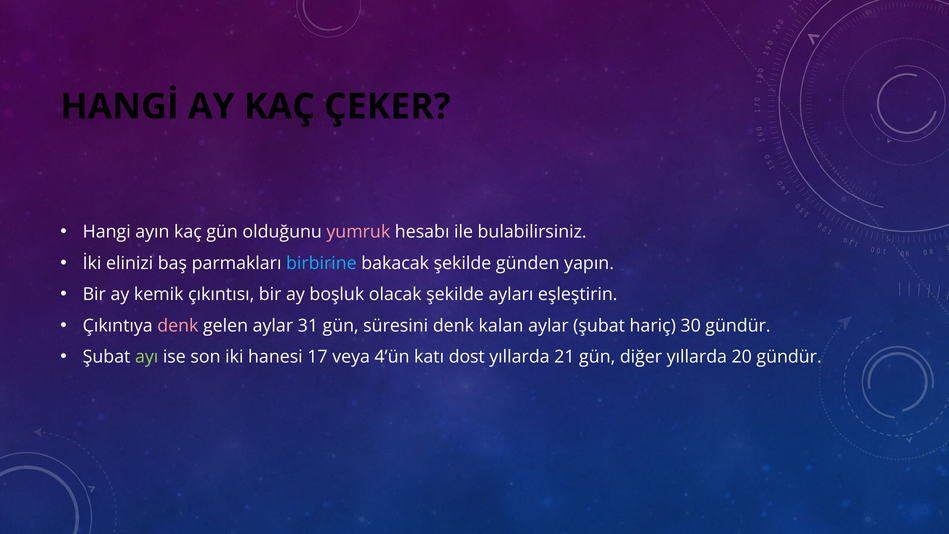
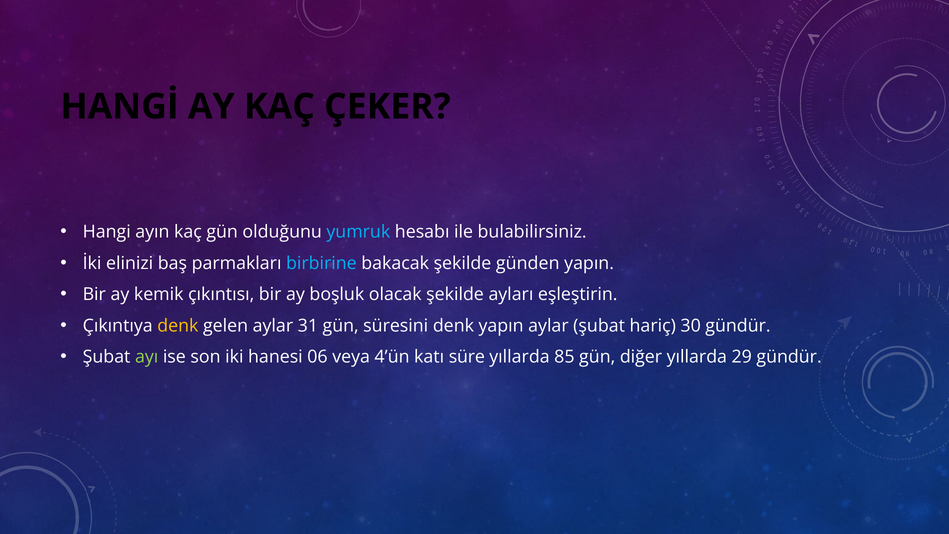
yumruk colour: pink -> light blue (358, 232)
denk colour: pink -> yellow (178, 326)
denk kalan: kalan -> yapın (501, 326)
17: 17 -> 06 (317, 357)
dost: dost -> süre (467, 357)
21: 21 -> 85 (564, 357)
20: 20 -> 29 (742, 357)
